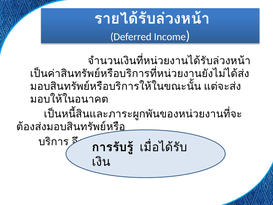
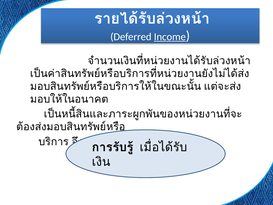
Income underline: none -> present (170, 37)
